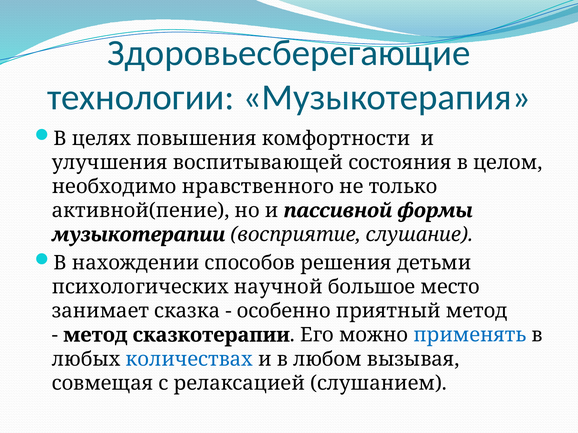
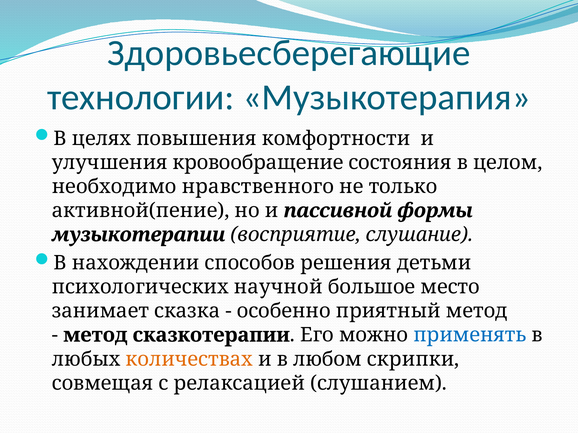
воспитывающей: воспитывающей -> кровообращение (258, 163)
количествах colour: blue -> orange (189, 359)
вызывая: вызывая -> скрипки (413, 359)
